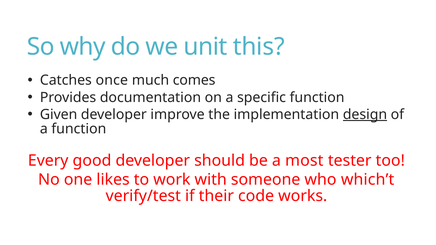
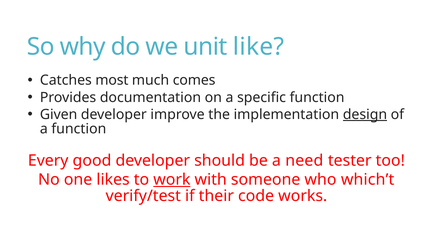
this: this -> like (258, 47)
once: once -> most (112, 80)
most: most -> need (304, 161)
work underline: none -> present (172, 180)
